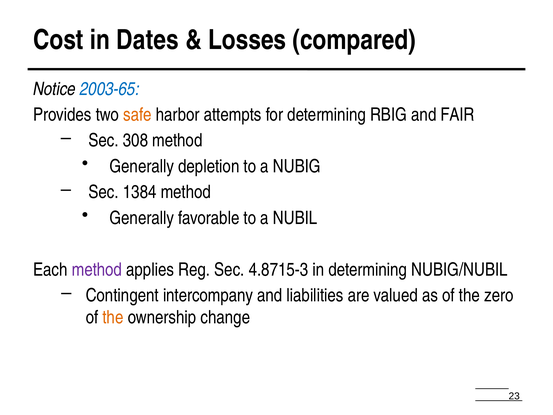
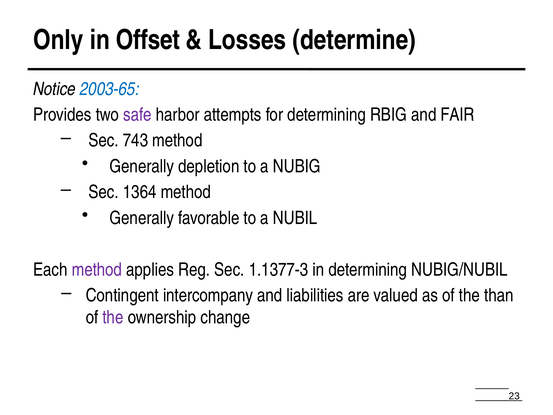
Cost: Cost -> Only (58, 40)
Dates: Dates -> Offset (148, 40)
compared: compared -> determine (354, 40)
safe colour: orange -> purple (137, 115)
308: 308 -> 743 (135, 140)
1384: 1384 -> 1364 (140, 192)
4.8715-3: 4.8715-3 -> 1.1377-3 (279, 269)
zero: zero -> than (499, 295)
the colour: orange -> purple (113, 317)
